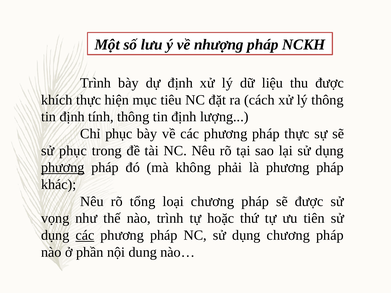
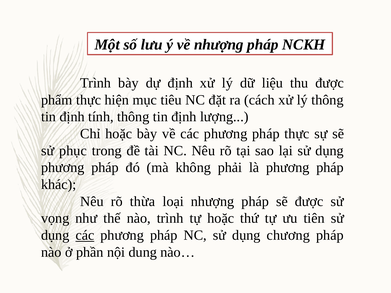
khích: khích -> phẩm (57, 100)
Chỉ phục: phục -> hoặc (119, 134)
phương underline: present -> none (63, 168)
tổng: tổng -> thừa (143, 202)
loại chương: chương -> nhượng (213, 202)
